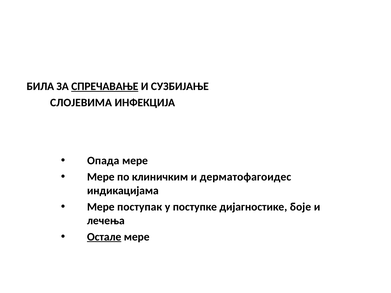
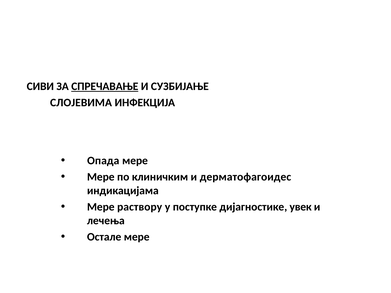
БИЛА: БИЛА -> СИВИ (40, 86)
поступак: поступак -> раствору (140, 207)
боје: боје -> увек (301, 207)
Остале underline: present -> none (104, 237)
